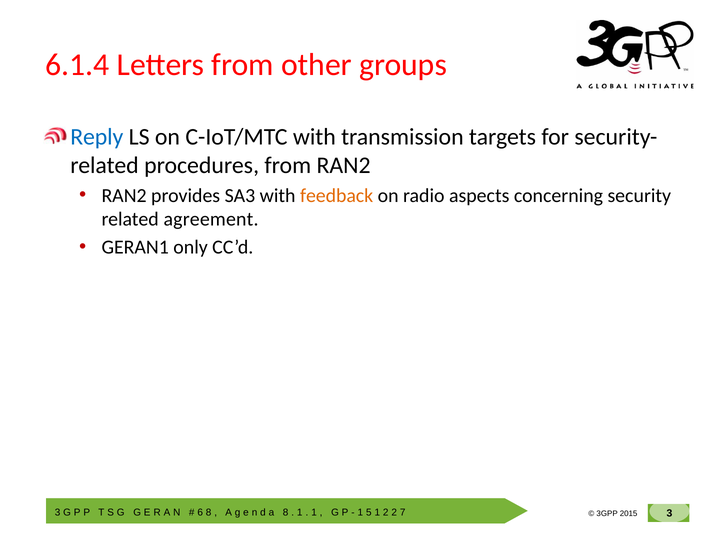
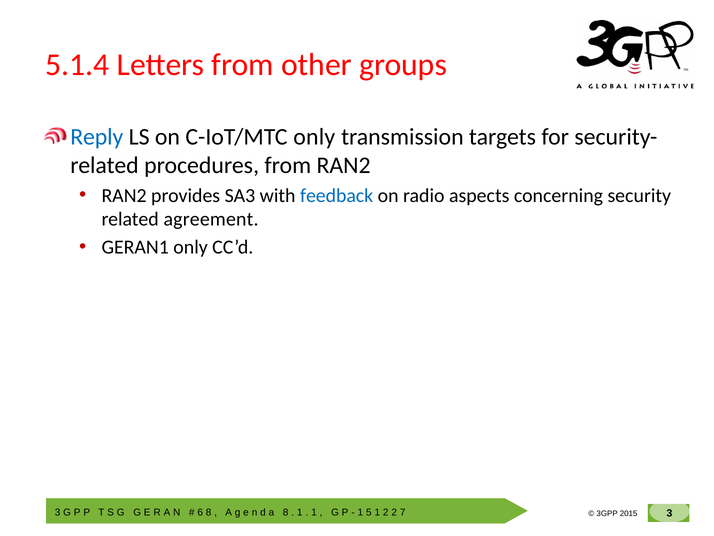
6.1.4: 6.1.4 -> 5.1.4 (77, 65)
C-IoT/MTC with: with -> only (314, 137)
feedback colour: orange -> blue (337, 195)
